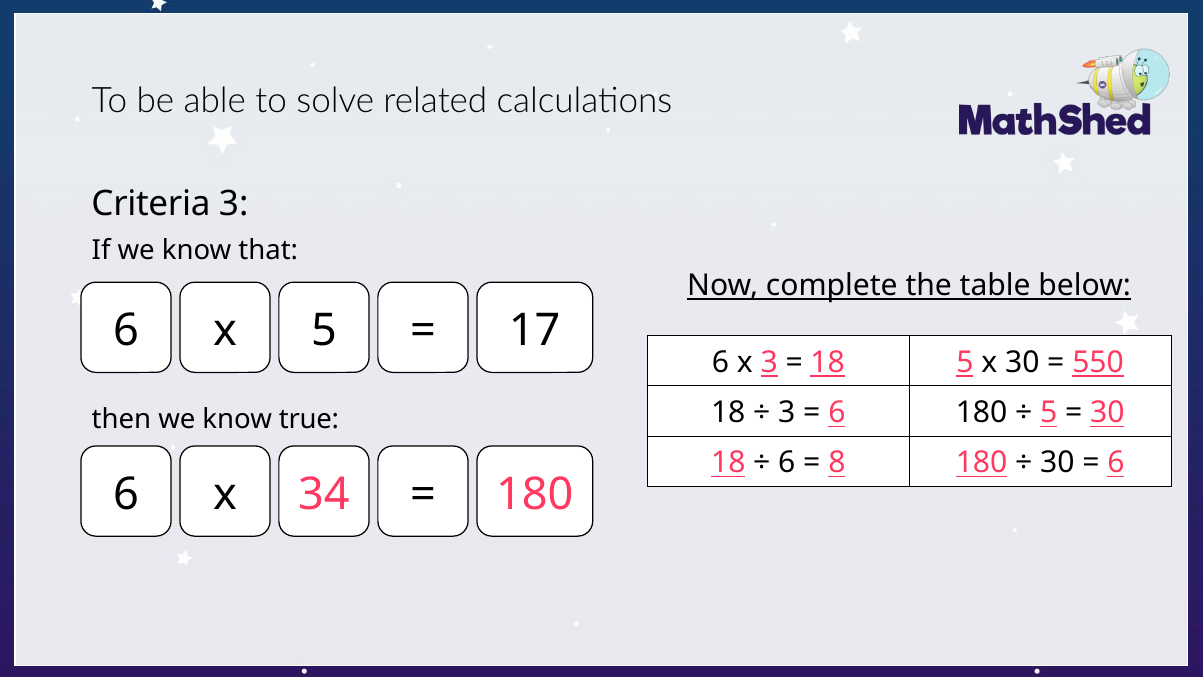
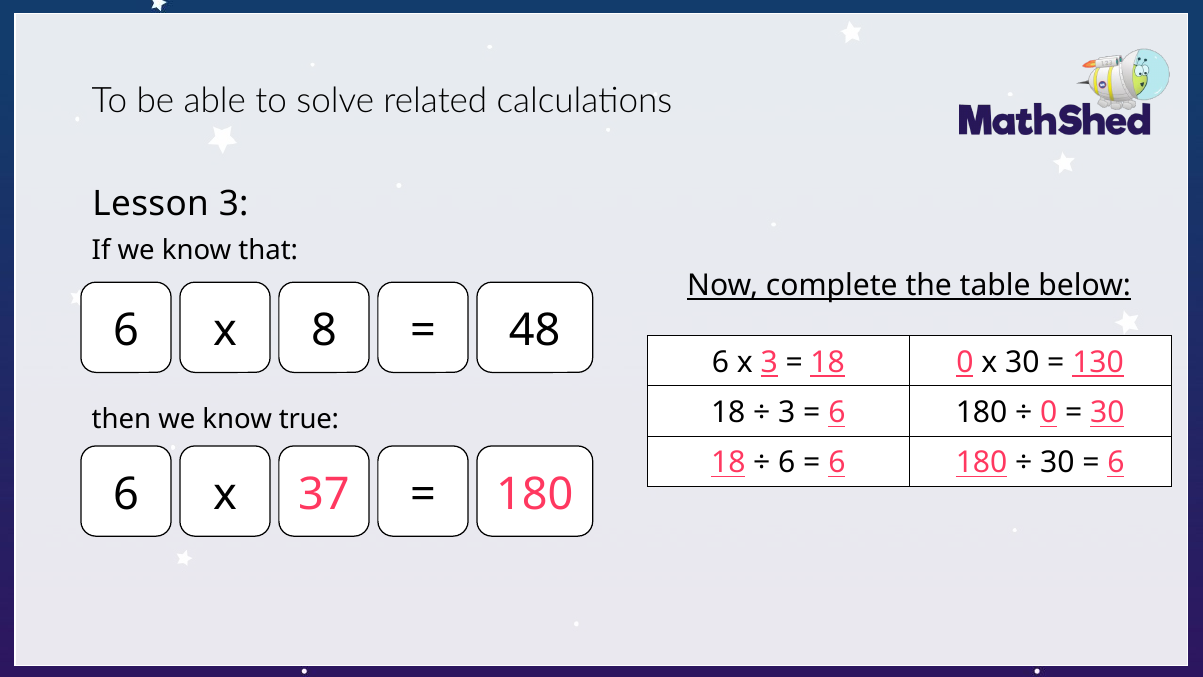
Criteria: Criteria -> Lesson (151, 203)
x 5: 5 -> 8 (324, 330)
17: 17 -> 48 (535, 330)
18 5: 5 -> 0 (965, 362)
550: 550 -> 130 (1098, 362)
5: 5 -> 0 (1049, 412)
8: 8 -> 6 (837, 463)
34: 34 -> 37 (324, 494)
